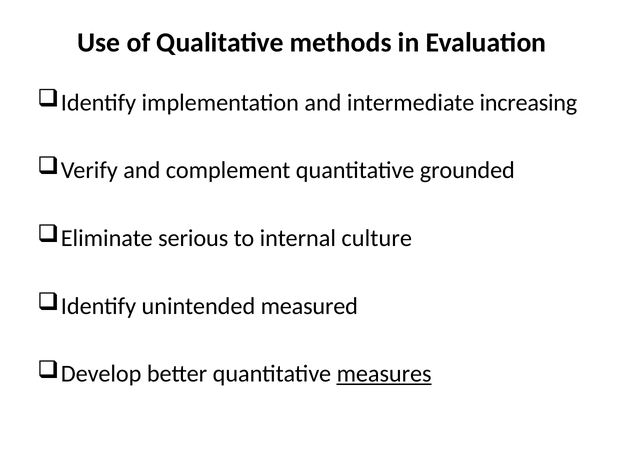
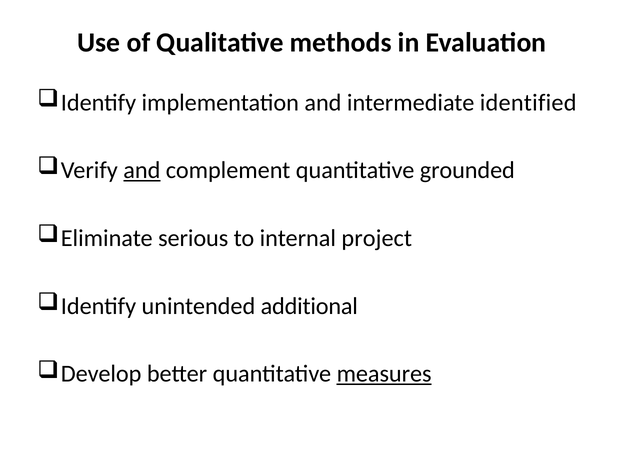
increasing: increasing -> identified (528, 103)
and underline: none -> present (142, 170)
culture: culture -> project (377, 238)
measured: measured -> additional (309, 306)
